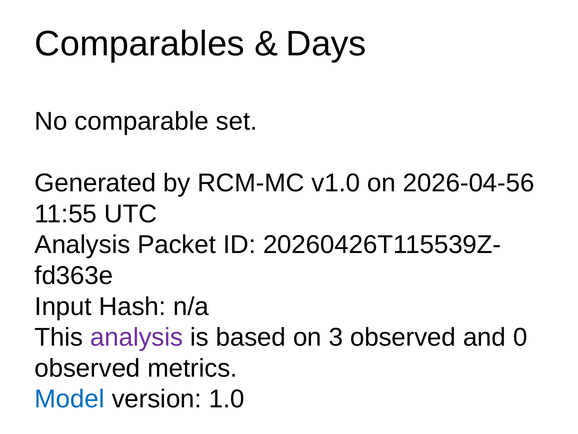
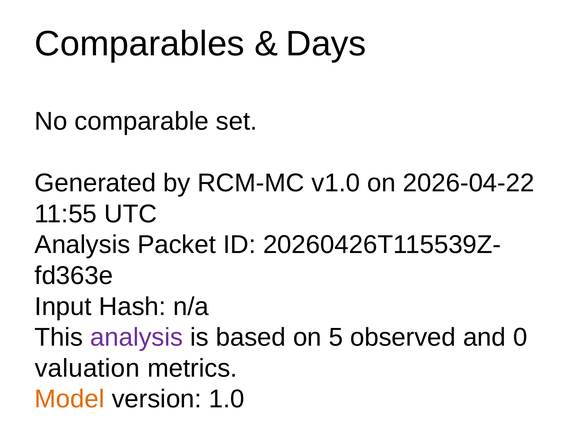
2026-04-56: 2026-04-56 -> 2026-04-22 (469, 183)
3: 3 -> 5 (336, 337)
observed: observed -> valuation (87, 368)
Model colour: blue -> orange (70, 399)
